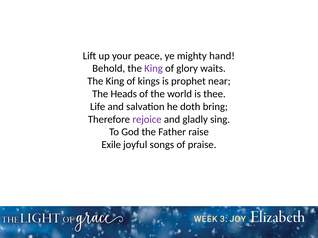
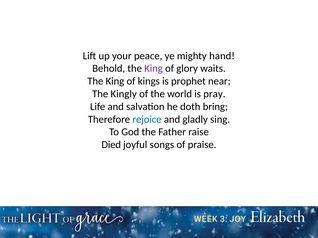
Heads: Heads -> Kingly (124, 94)
thee: thee -> pray (214, 94)
rejoice colour: purple -> blue (147, 120)
Exile: Exile -> Died (111, 145)
